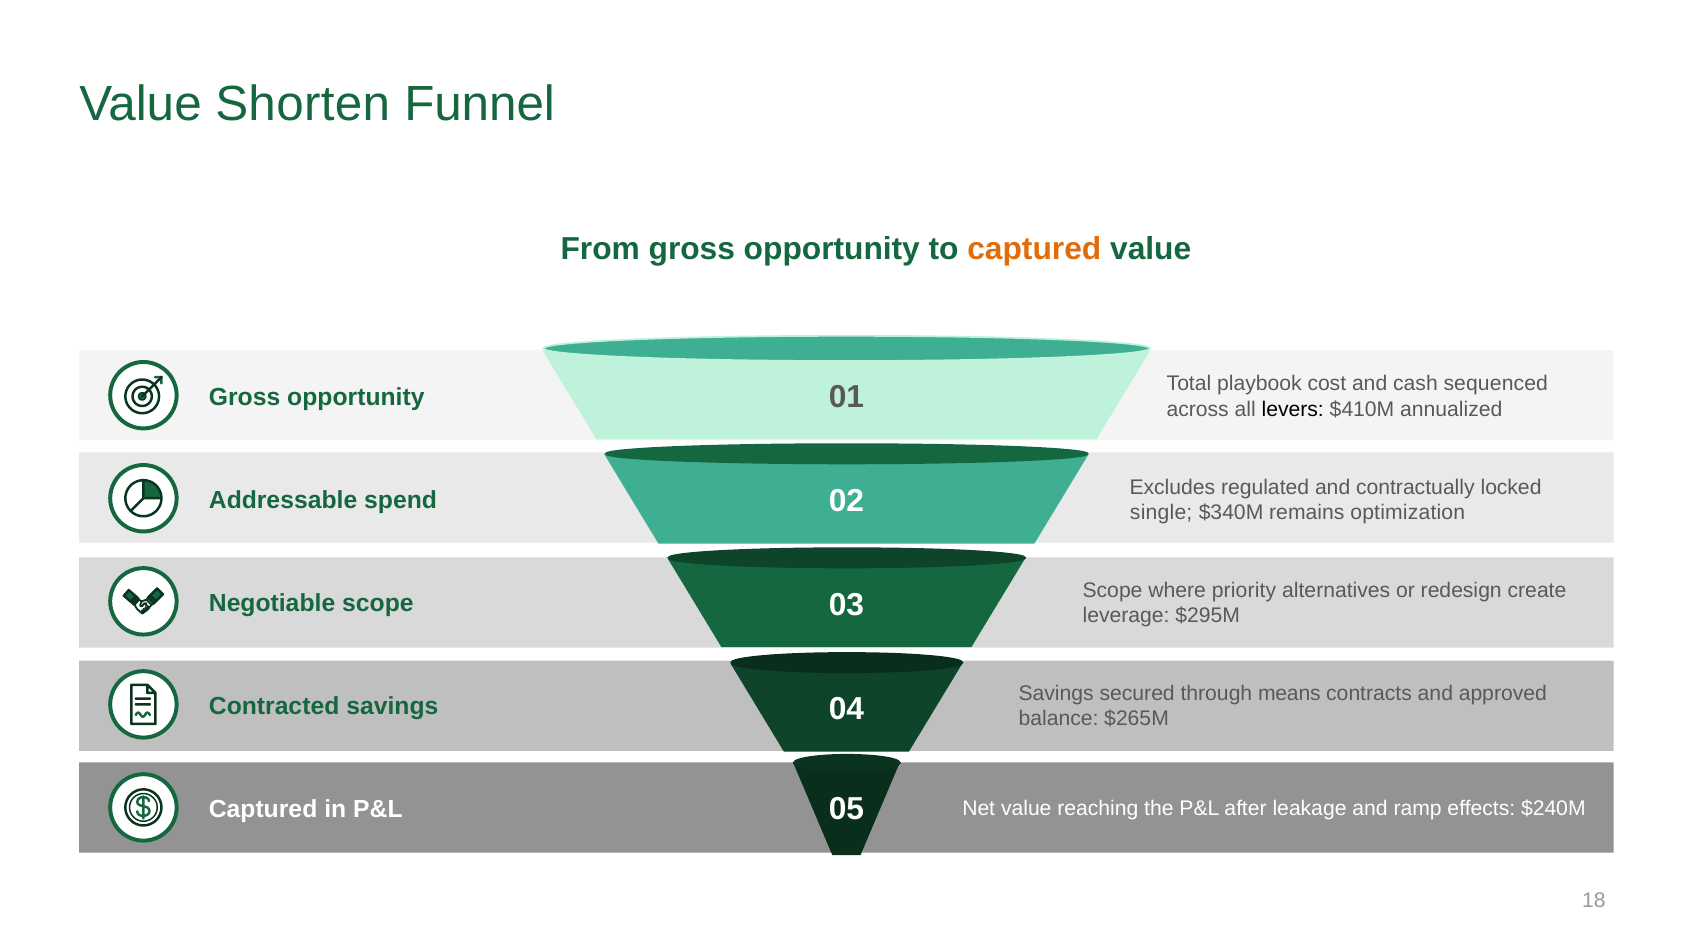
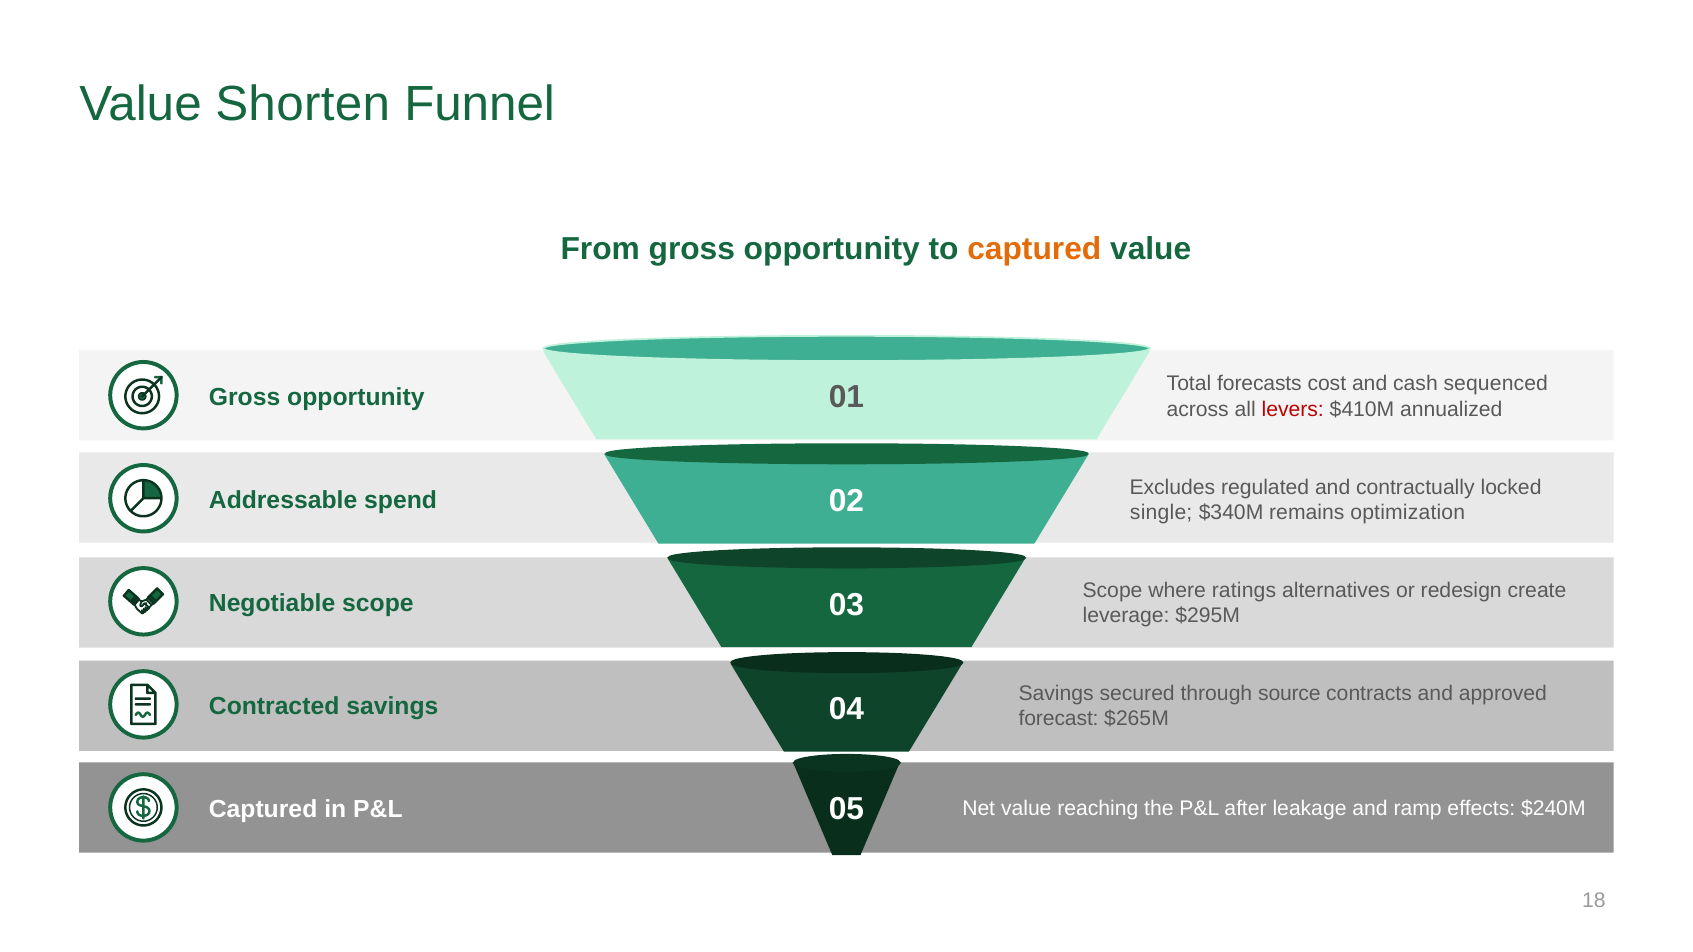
playbook: playbook -> forecasts (1259, 384)
levers colour: black -> red (1293, 410)
priority: priority -> ratings (1244, 590)
means: means -> source (1289, 693)
balance: balance -> forecast (1059, 719)
